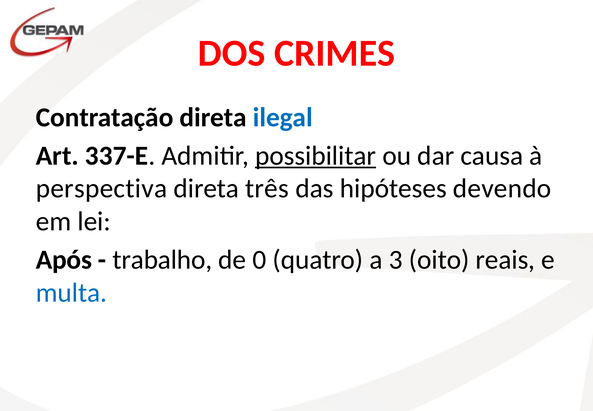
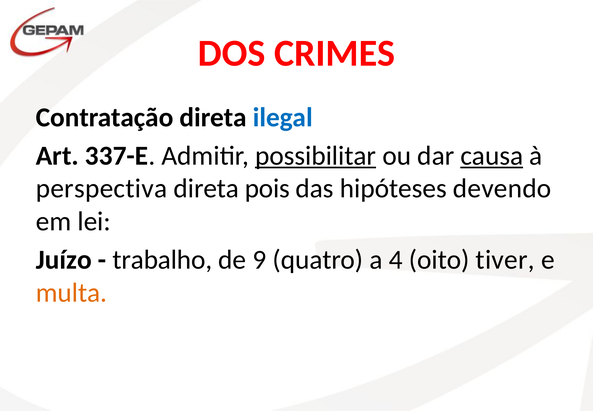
causa underline: none -> present (492, 156)
três: três -> pois (267, 188)
Após: Após -> Juízo (64, 260)
0: 0 -> 9 (259, 260)
3: 3 -> 4 (396, 260)
reais: reais -> tiver (505, 260)
multa colour: blue -> orange (71, 292)
